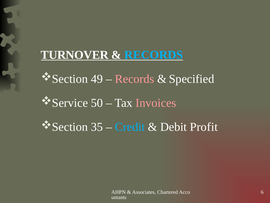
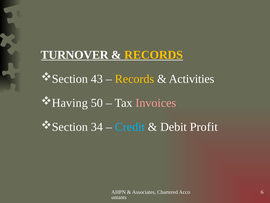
RECORDS colour: light blue -> yellow (154, 55)
49: 49 -> 43 (97, 79)
Records colour: pink -> yellow (135, 79)
Specified: Specified -> Activities (192, 79)
Service: Service -> Having (70, 103)
35: 35 -> 34 (97, 127)
